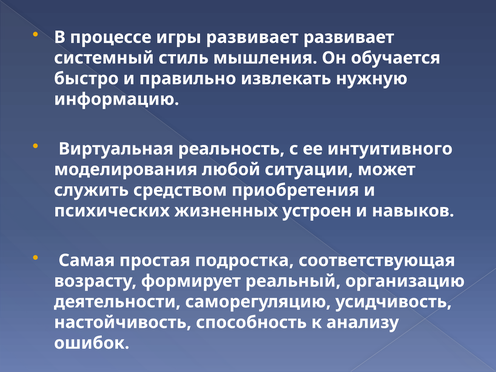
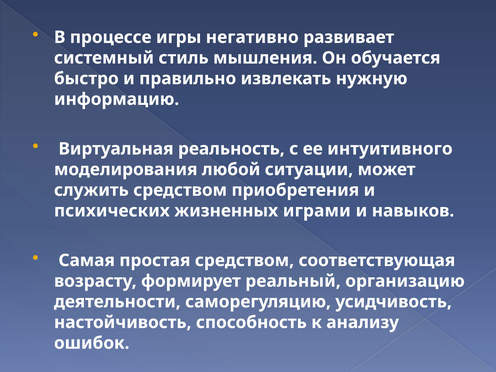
игры развивает: развивает -> негативно (252, 37)
устроен: устроен -> играми (317, 211)
простая подростка: подростка -> средством (244, 260)
